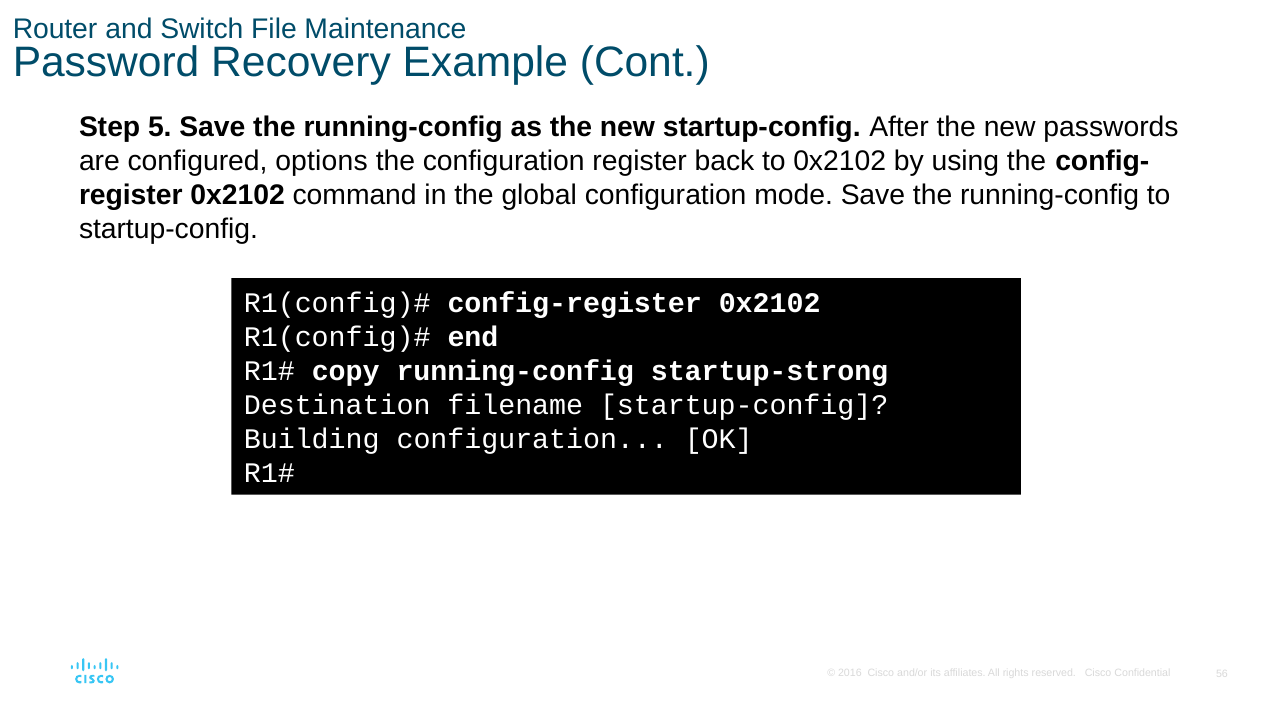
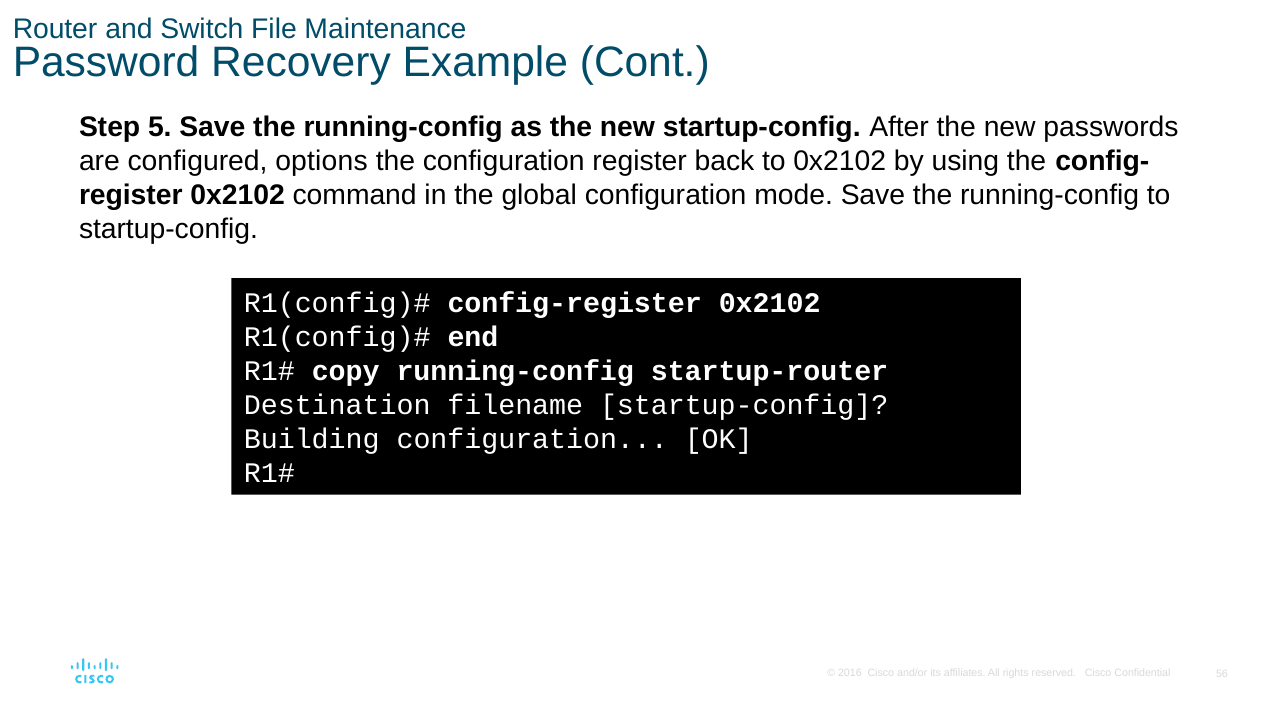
startup-strong: startup-strong -> startup-router (770, 371)
